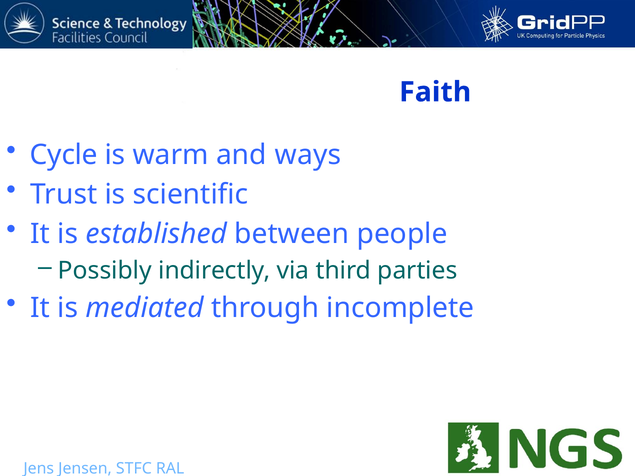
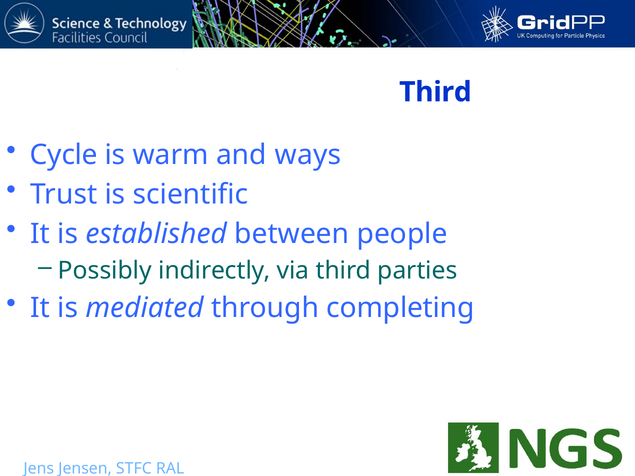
Faith: Faith -> Third (435, 92)
incomplete: incomplete -> completing (400, 308)
